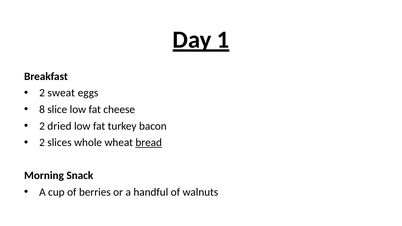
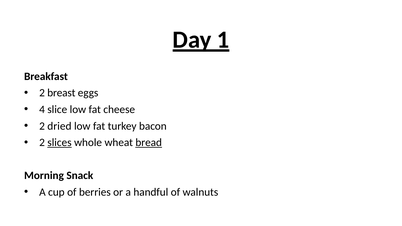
sweat: sweat -> breast (61, 93)
8: 8 -> 4 (42, 110)
slices underline: none -> present (59, 143)
